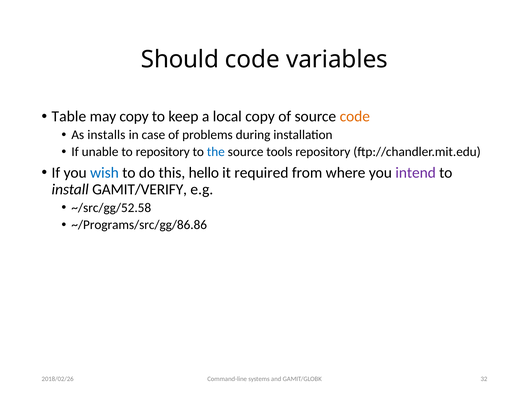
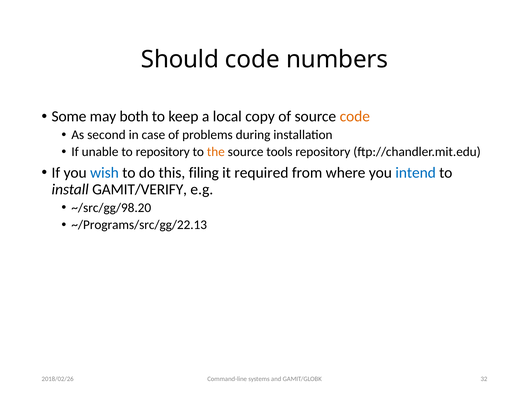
variables: variables -> numbers (337, 59)
Table: Table -> Some (69, 116)
may copy: copy -> both (134, 116)
installs: installs -> second (106, 135)
the colour: blue -> orange (216, 152)
hello: hello -> filing (204, 173)
intend colour: purple -> blue (416, 173)
~/src/gg/52.58: ~/src/gg/52.58 -> ~/src/gg/98.20 (111, 208)
~/Programs/src/gg/86.86: ~/Programs/src/gg/86.86 -> ~/Programs/src/gg/22.13 (139, 225)
